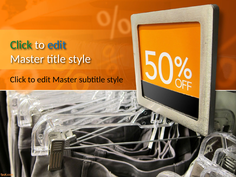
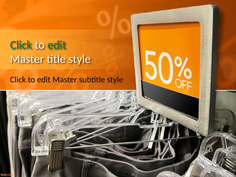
edit colour: blue -> green (57, 45)
